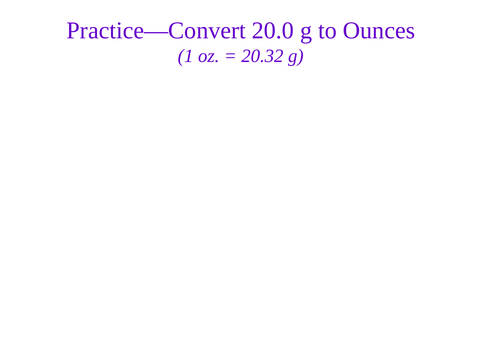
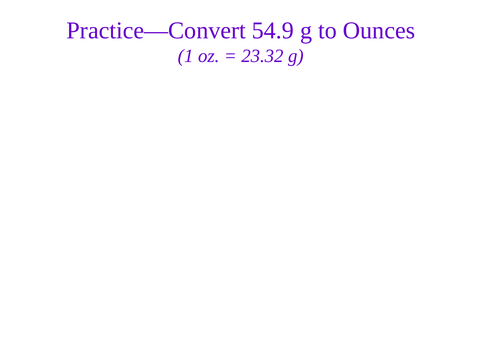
20.0: 20.0 -> 54.9 (273, 31)
20.32: 20.32 -> 23.32 (263, 56)
